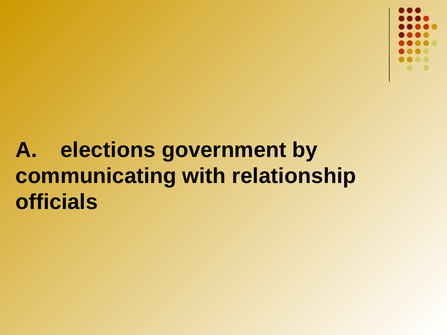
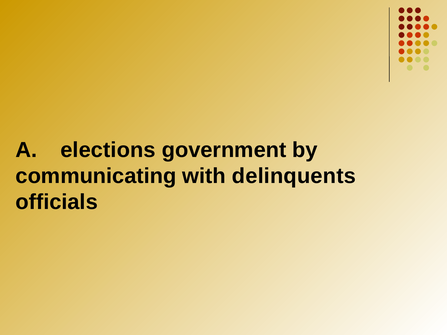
relationship: relationship -> delinquents (294, 176)
